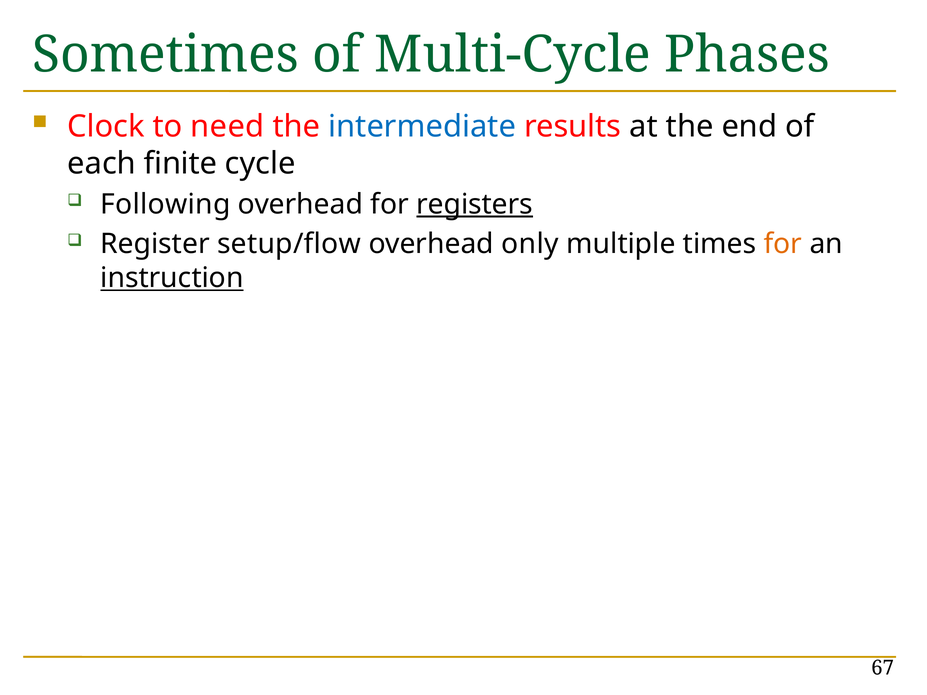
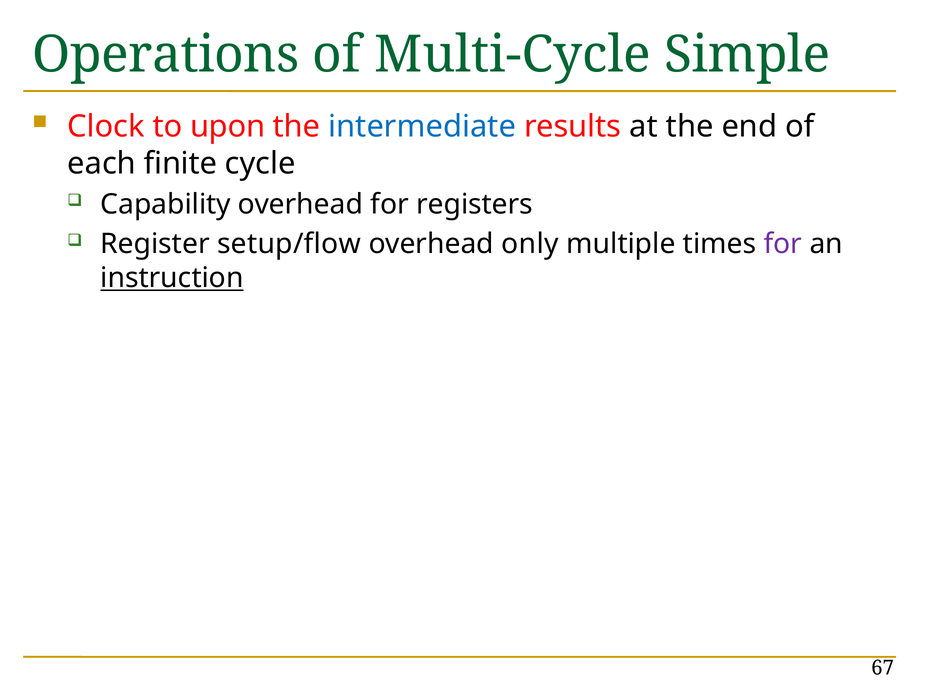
Sometimes: Sometimes -> Operations (166, 55)
Phases: Phases -> Simple (747, 55)
need: need -> upon (228, 126)
Following: Following -> Capability (166, 204)
registers underline: present -> none (475, 204)
for colour: orange -> purple (783, 244)
